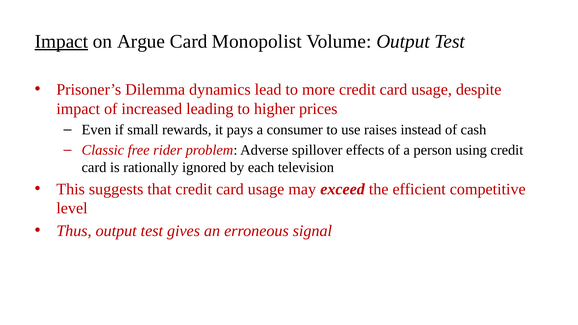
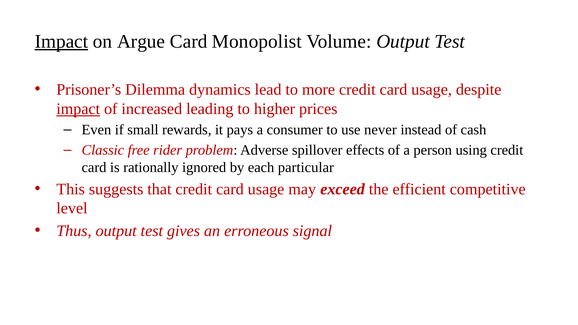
impact underline: none -> present (78, 109)
raises: raises -> never (380, 130)
television: television -> particular (306, 167)
